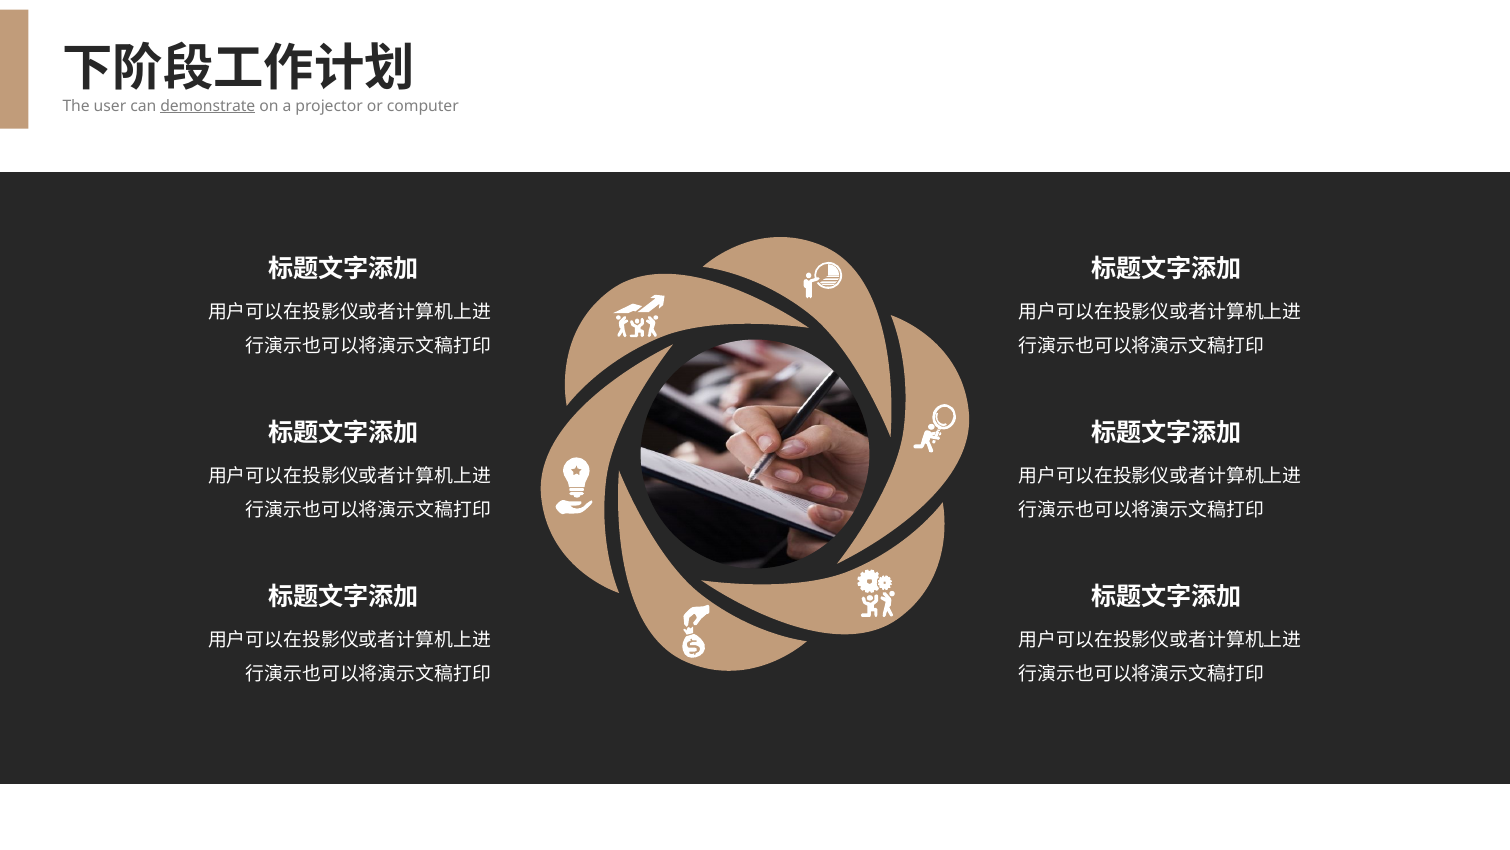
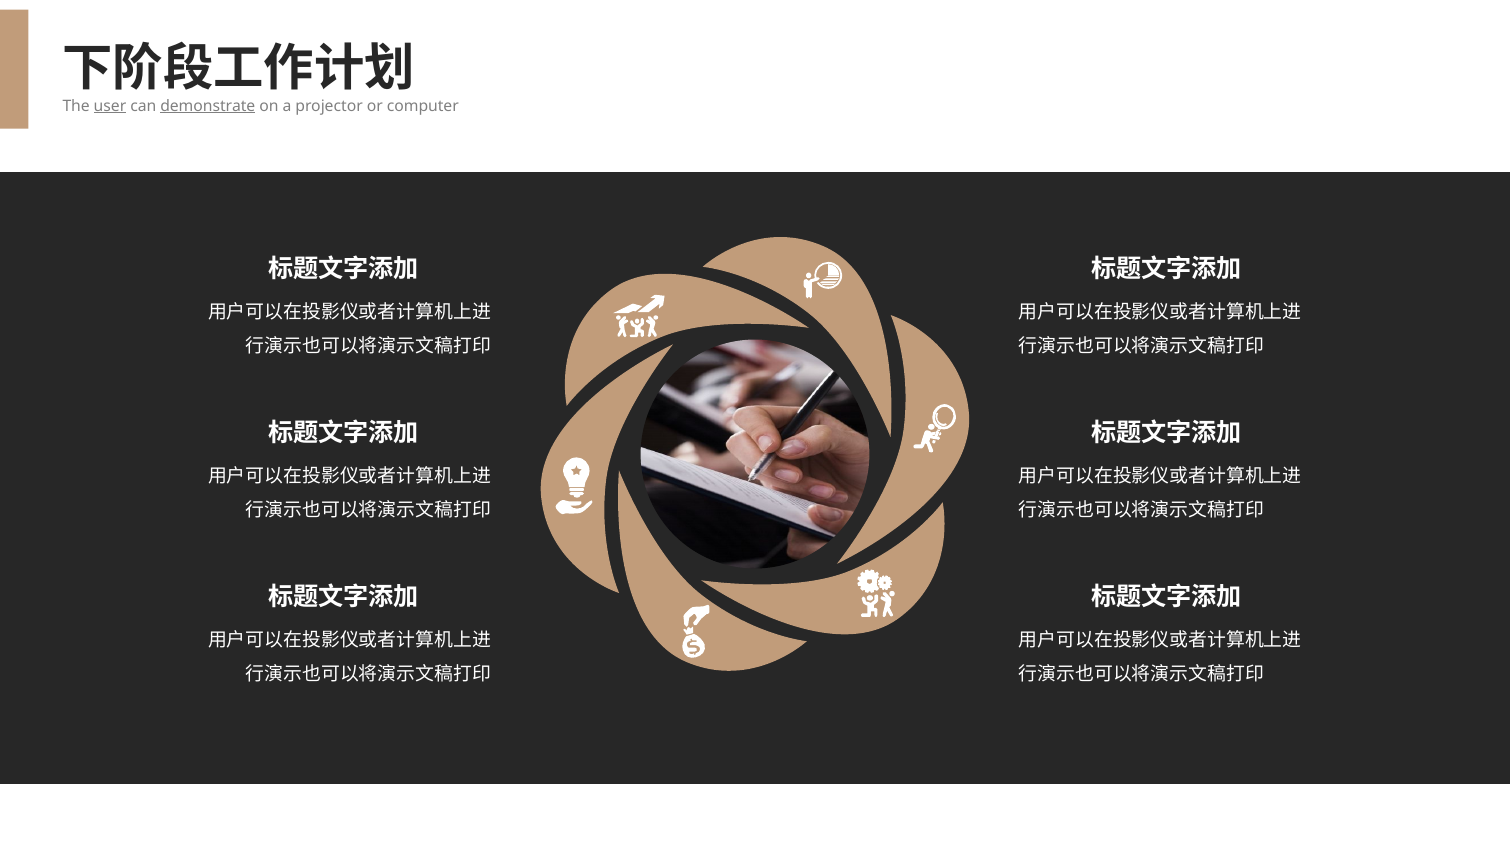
user underline: none -> present (110, 106)
